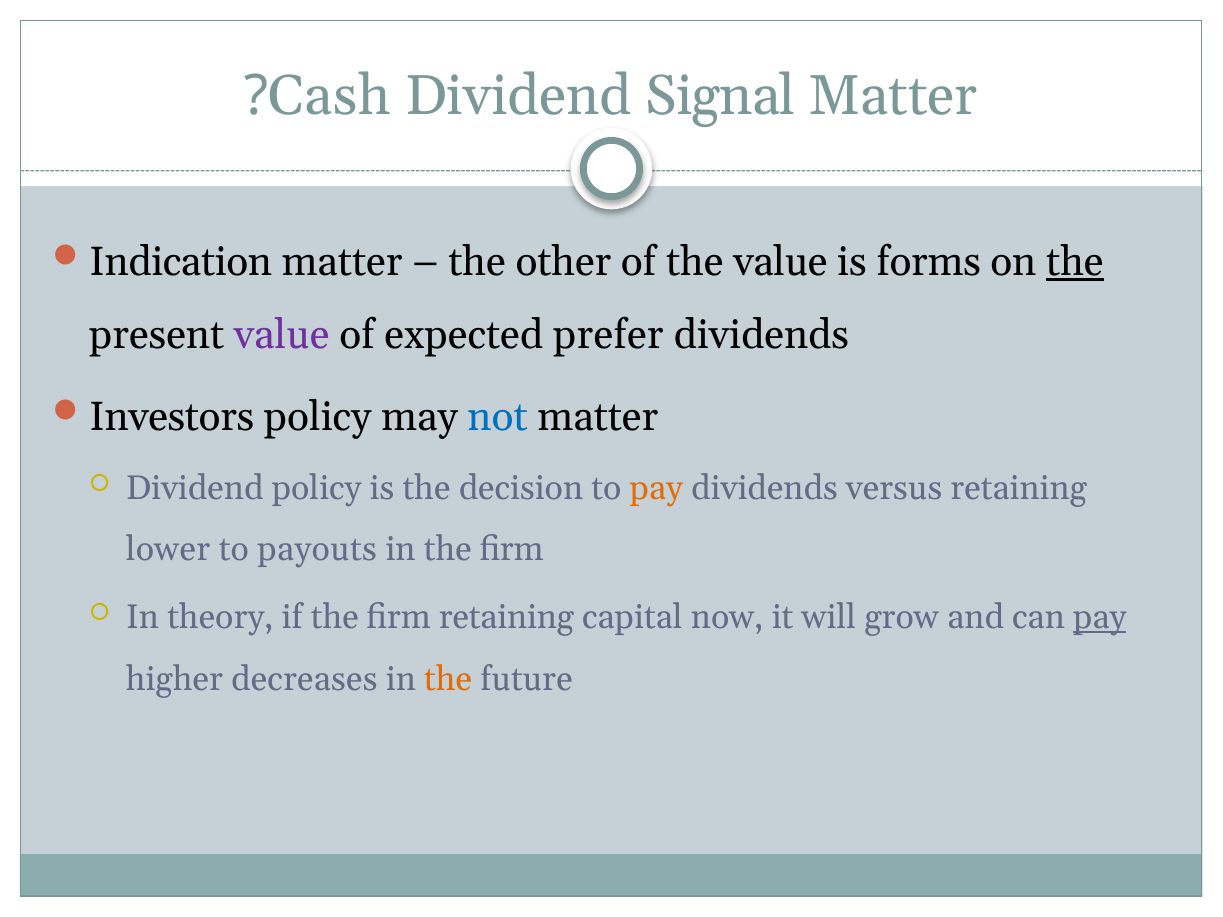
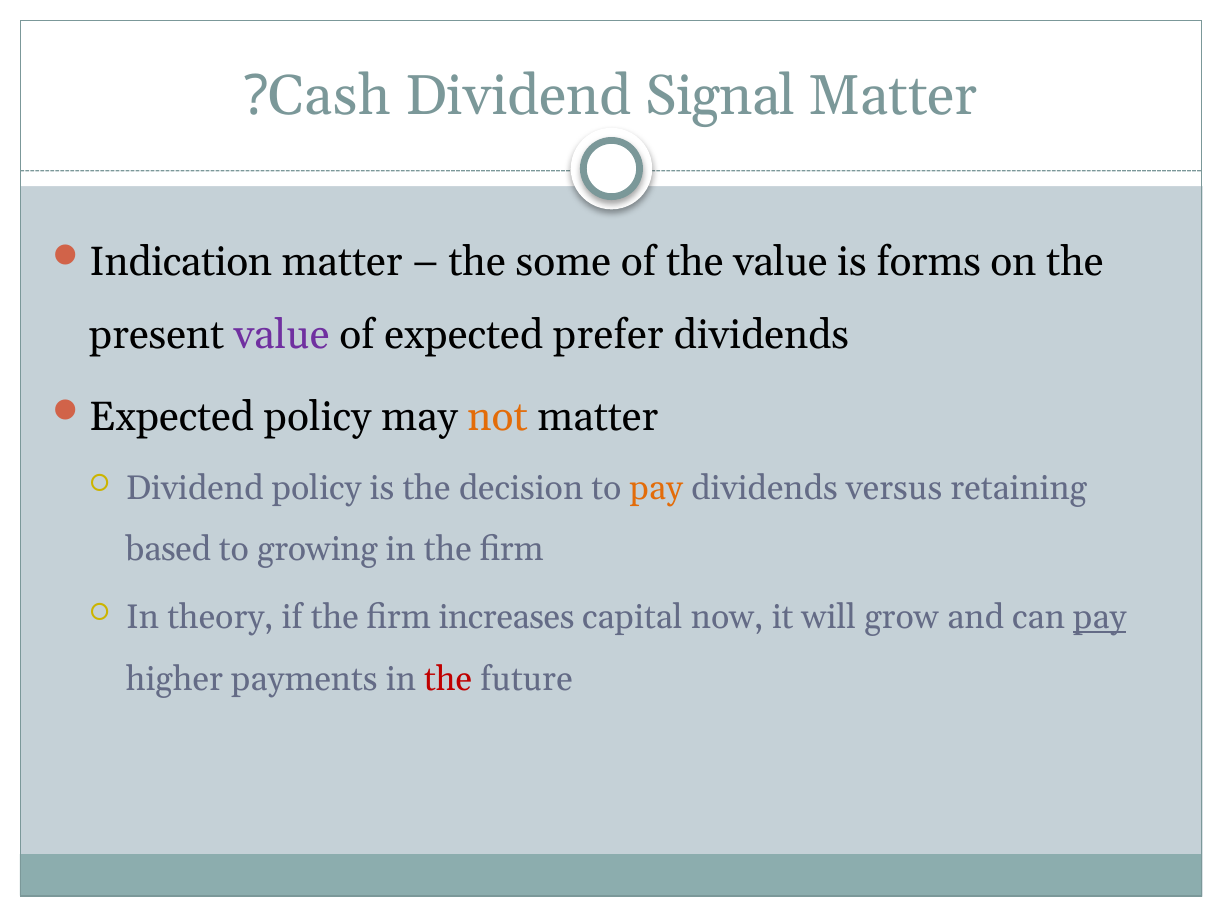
other: other -> some (563, 262)
the underline: present -> none (1075, 262)
Investors: Investors -> Expected (172, 417)
not colour: blue -> orange (498, 417)
lower: lower -> based (168, 550)
payouts: payouts -> growing (317, 550)
firm retaining: retaining -> increases (507, 618)
decreases: decreases -> payments (304, 679)
the colour: orange -> red (448, 679)
